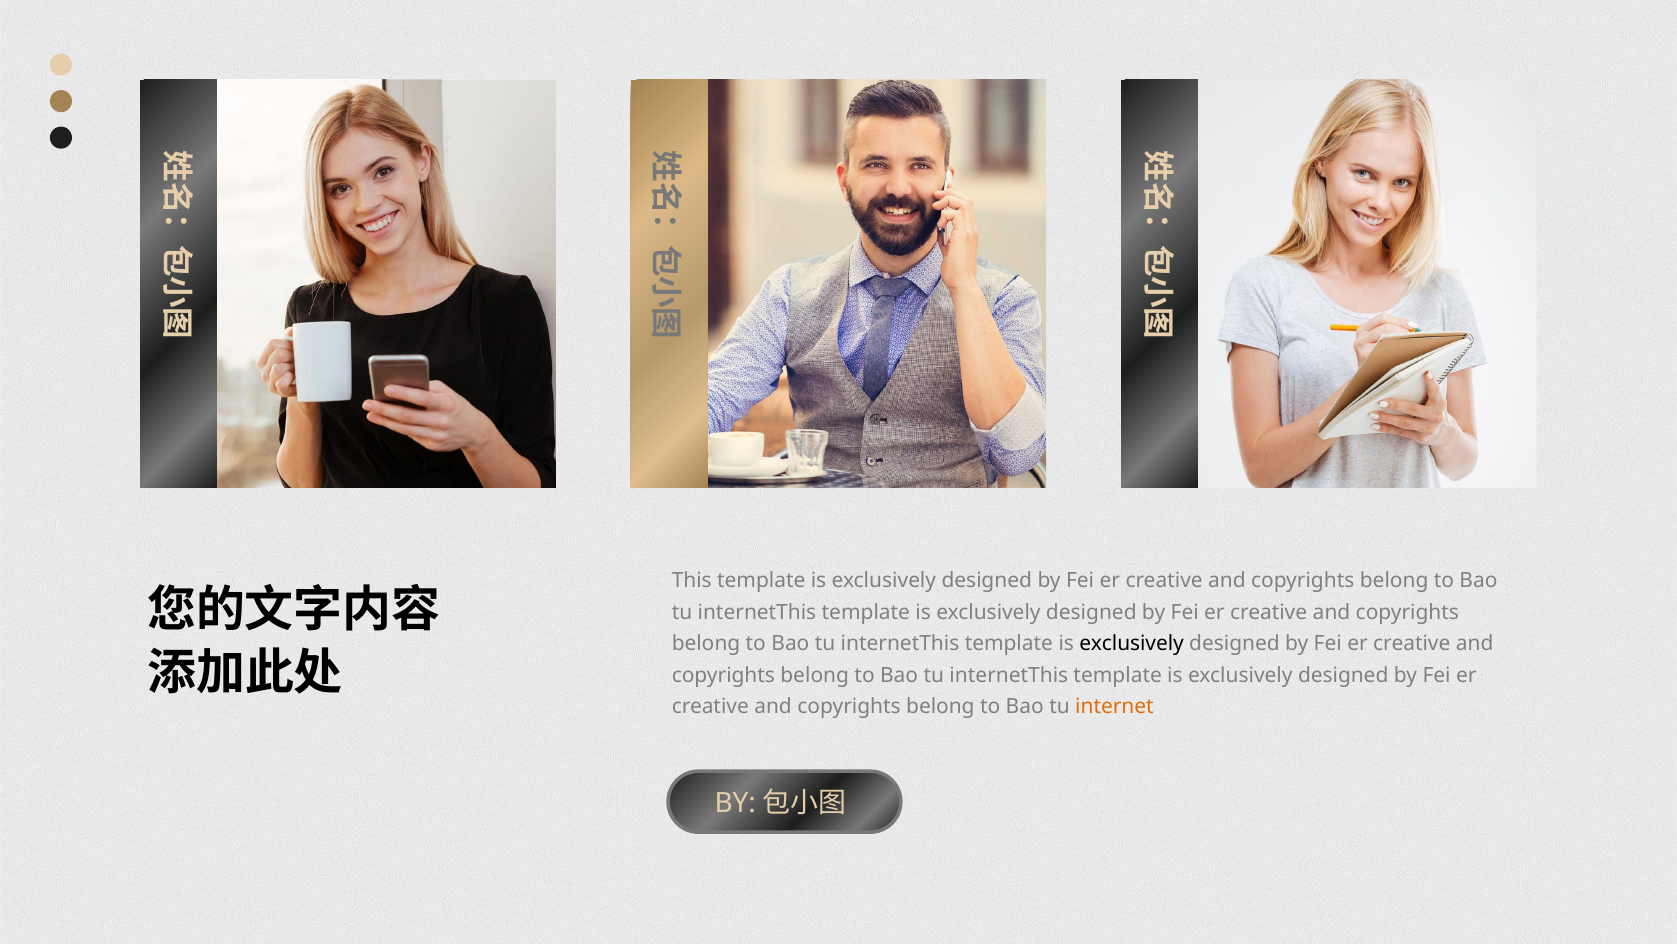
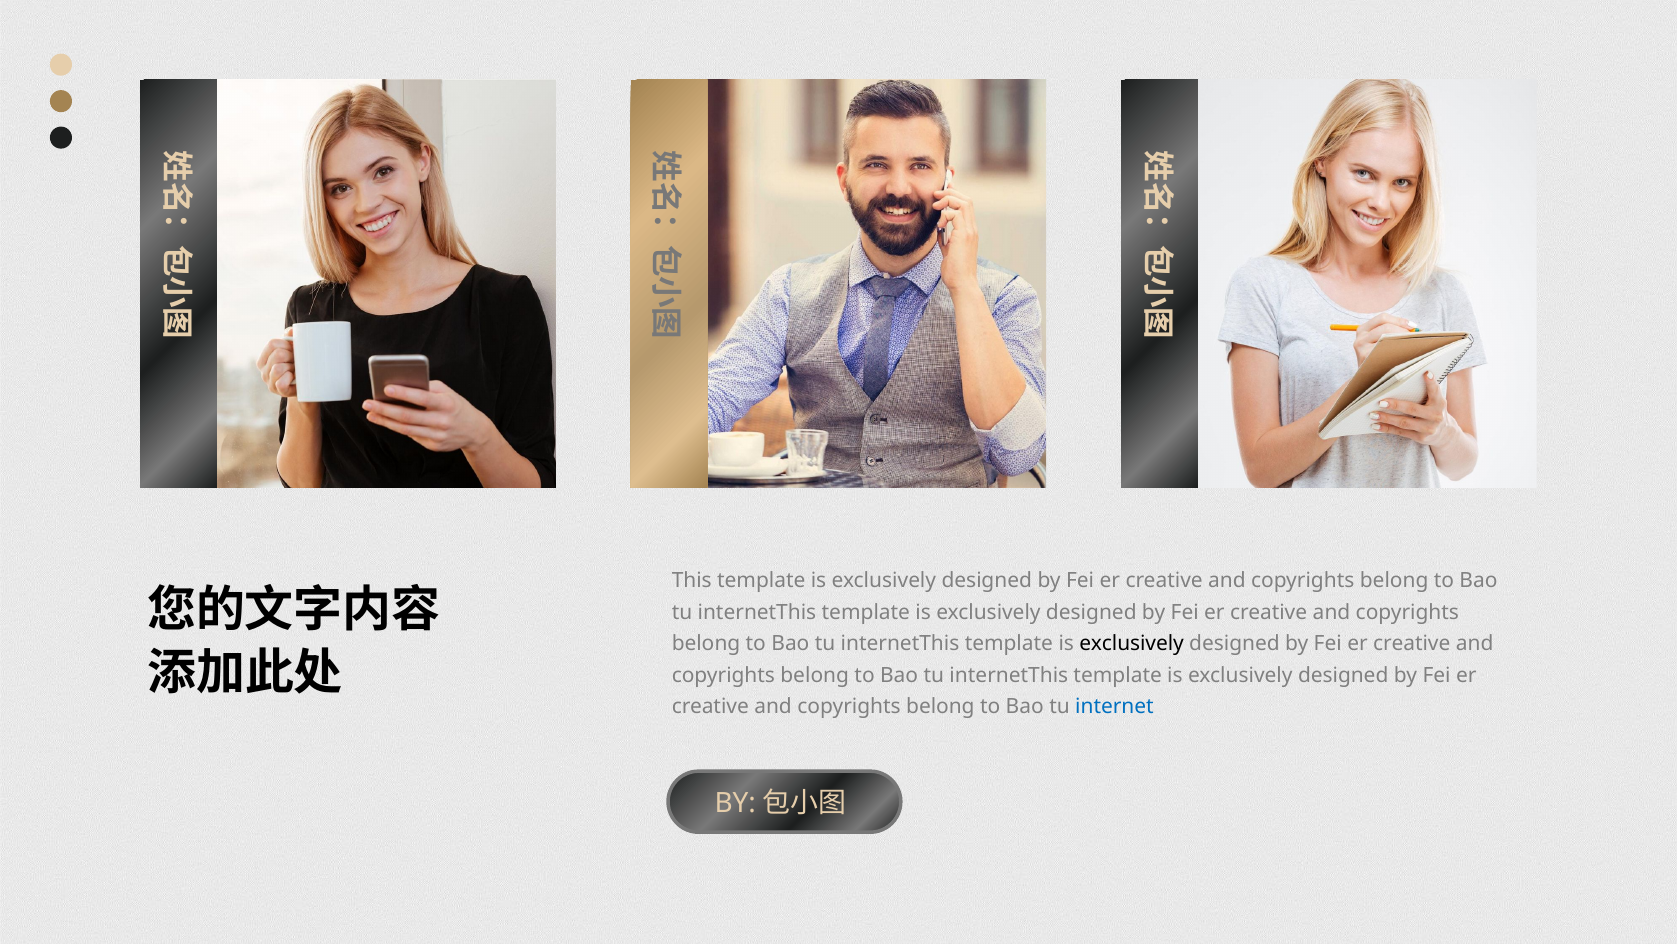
internet colour: orange -> blue (1114, 706)
